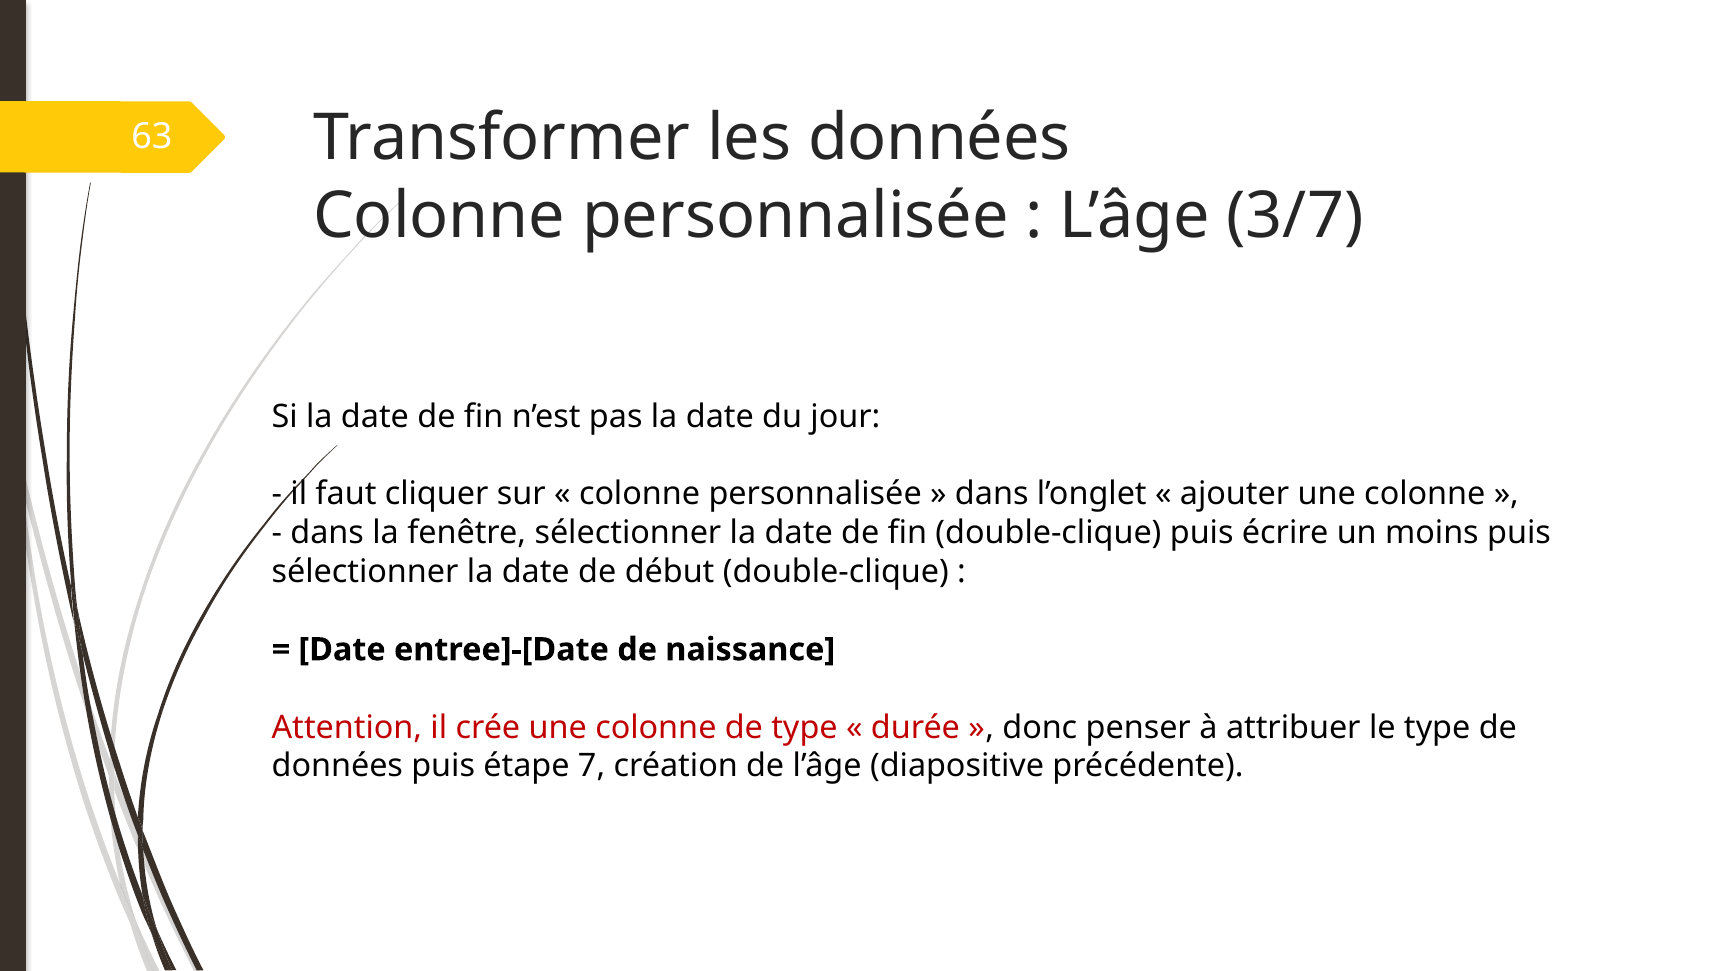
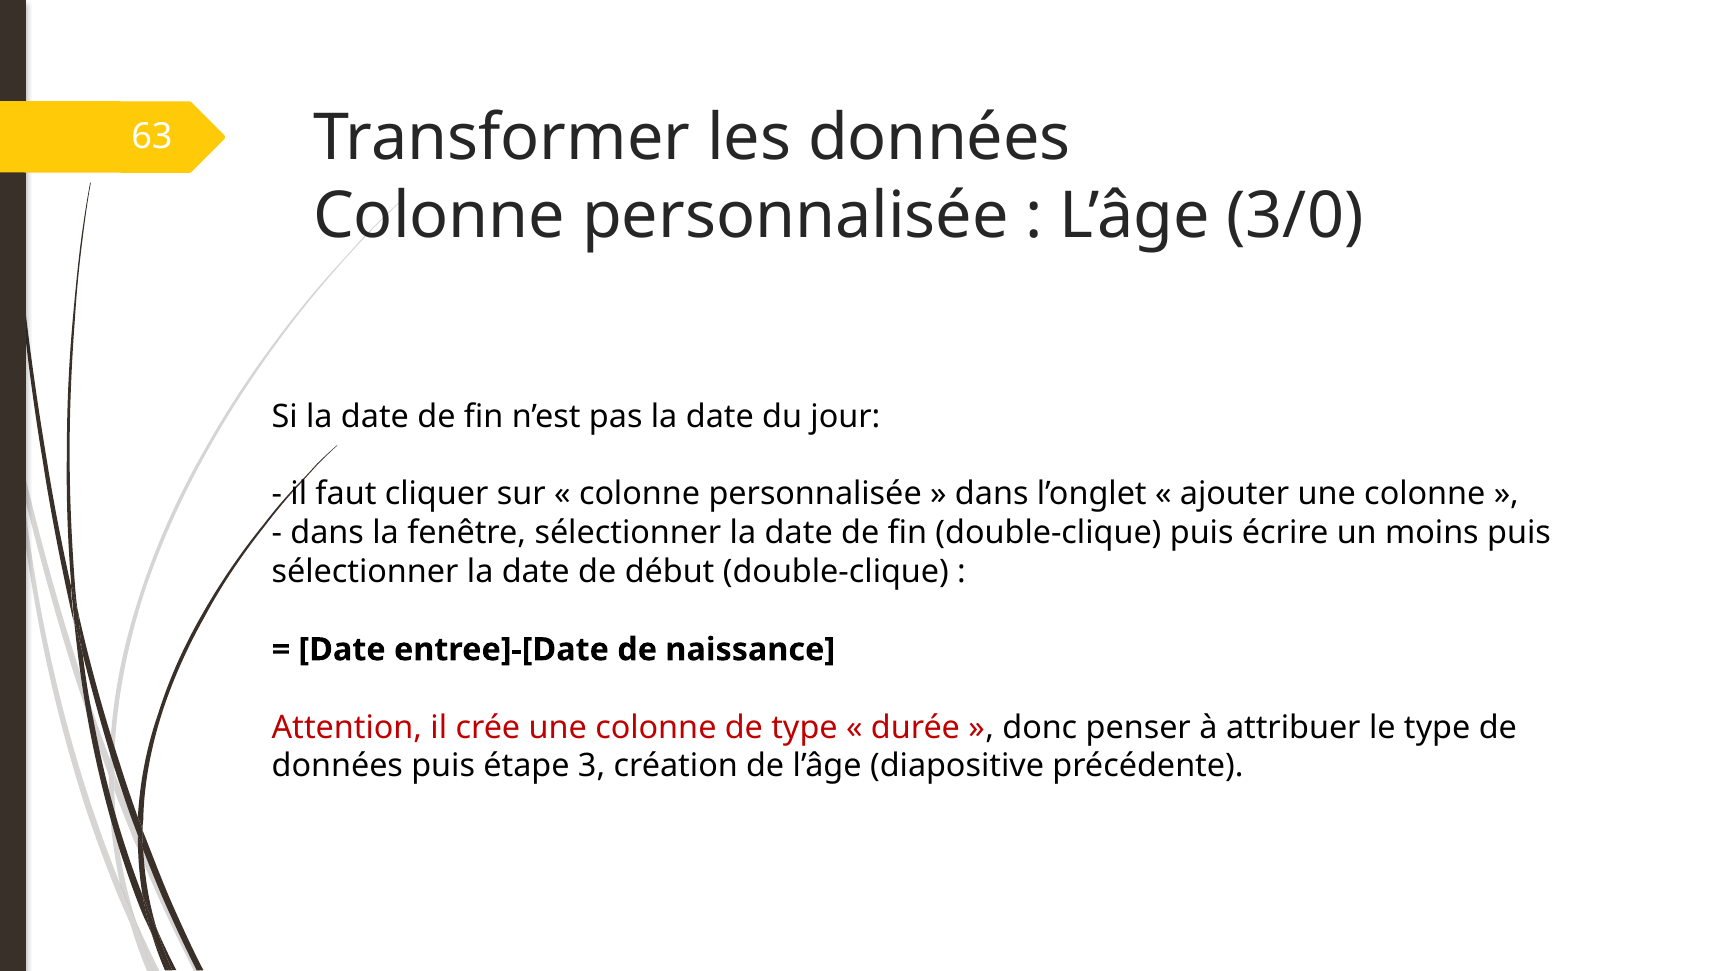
3/7: 3/7 -> 3/0 (1295, 216)
7: 7 -> 3 (592, 766)
